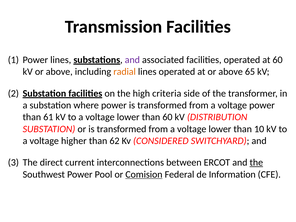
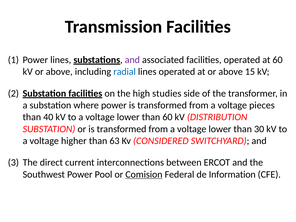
radial colour: orange -> blue (125, 72)
65: 65 -> 15 (250, 72)
criteria: criteria -> studies (167, 93)
voltage power: power -> pieces (262, 105)
61: 61 -> 40 (48, 117)
10: 10 -> 30 (259, 129)
62: 62 -> 63 (114, 141)
the underline: present -> none (256, 163)
